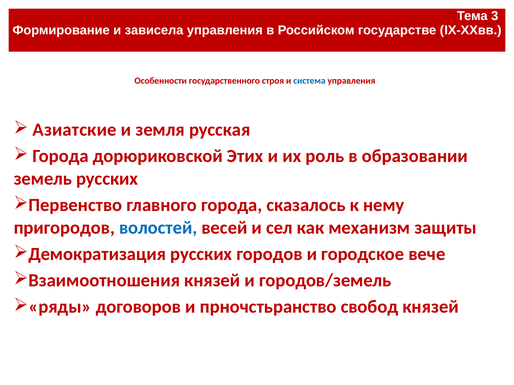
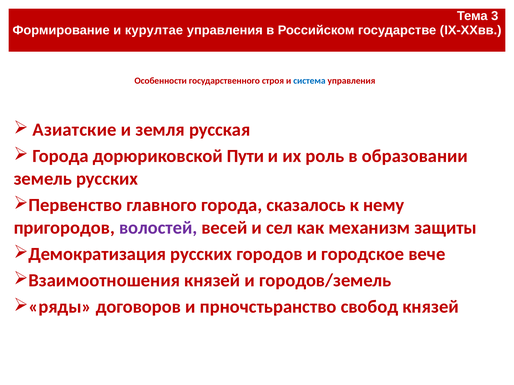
зависела: зависела -> курултае (154, 30)
Этих: Этих -> Пути (245, 156)
волостей colour: blue -> purple (158, 228)
